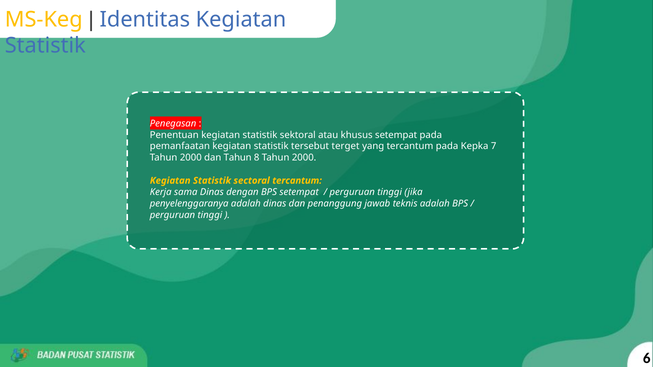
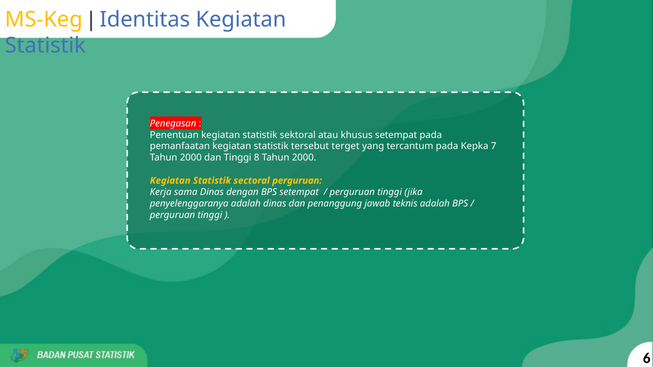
dan Tahun: Tahun -> Tinggi (238, 158)
sectoral tercantum: tercantum -> perguruan (297, 181)
